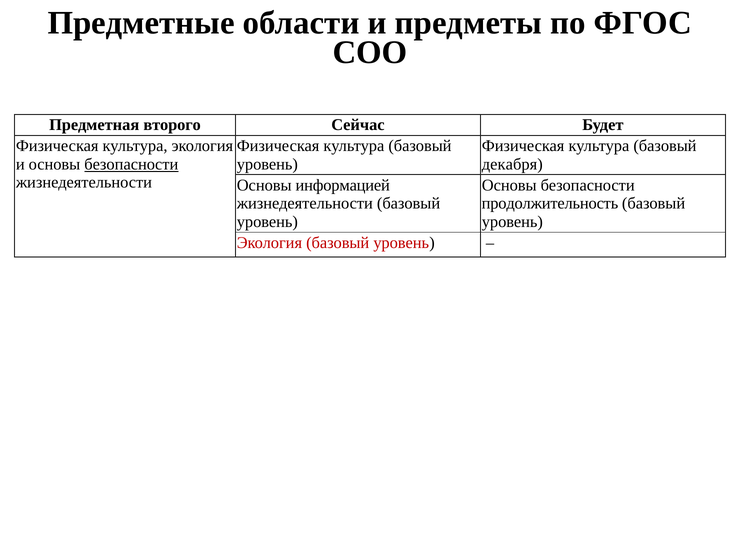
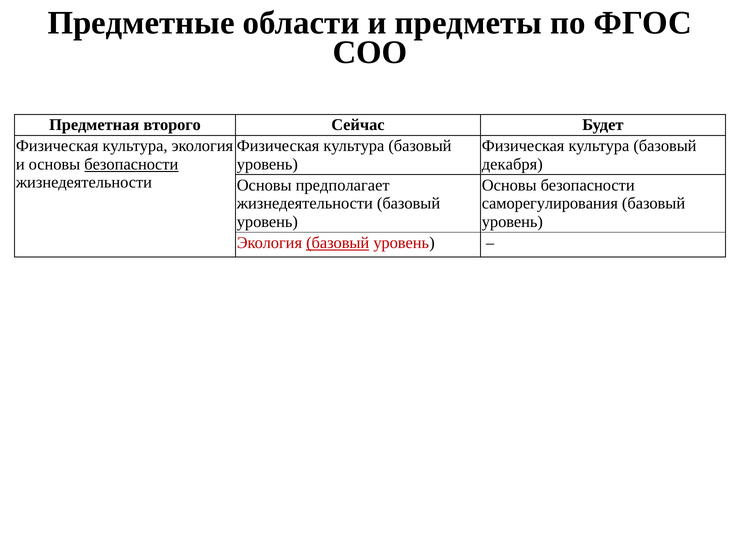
информацией: информацией -> предполагает (343, 185)
продолжительность: продолжительность -> саморегулирования (550, 204)
базовый underline: none -> present (338, 243)
